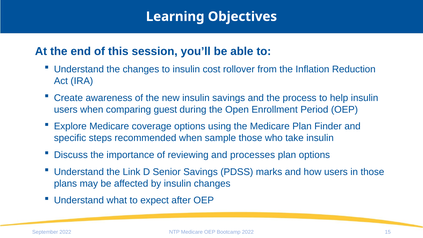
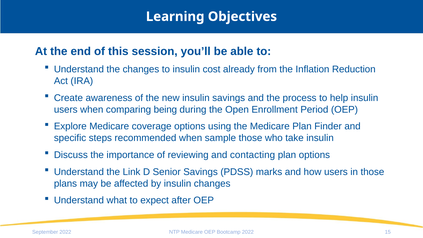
rollover: rollover -> already (239, 69)
guest: guest -> being (165, 109)
processes: processes -> contacting (253, 155)
